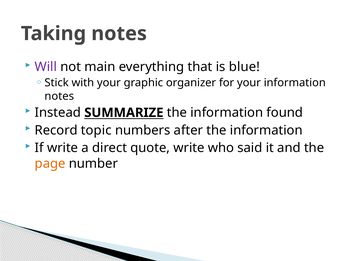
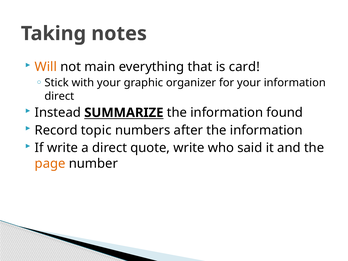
Will colour: purple -> orange (46, 67)
blue: blue -> card (244, 67)
notes: notes -> direct (59, 96)
